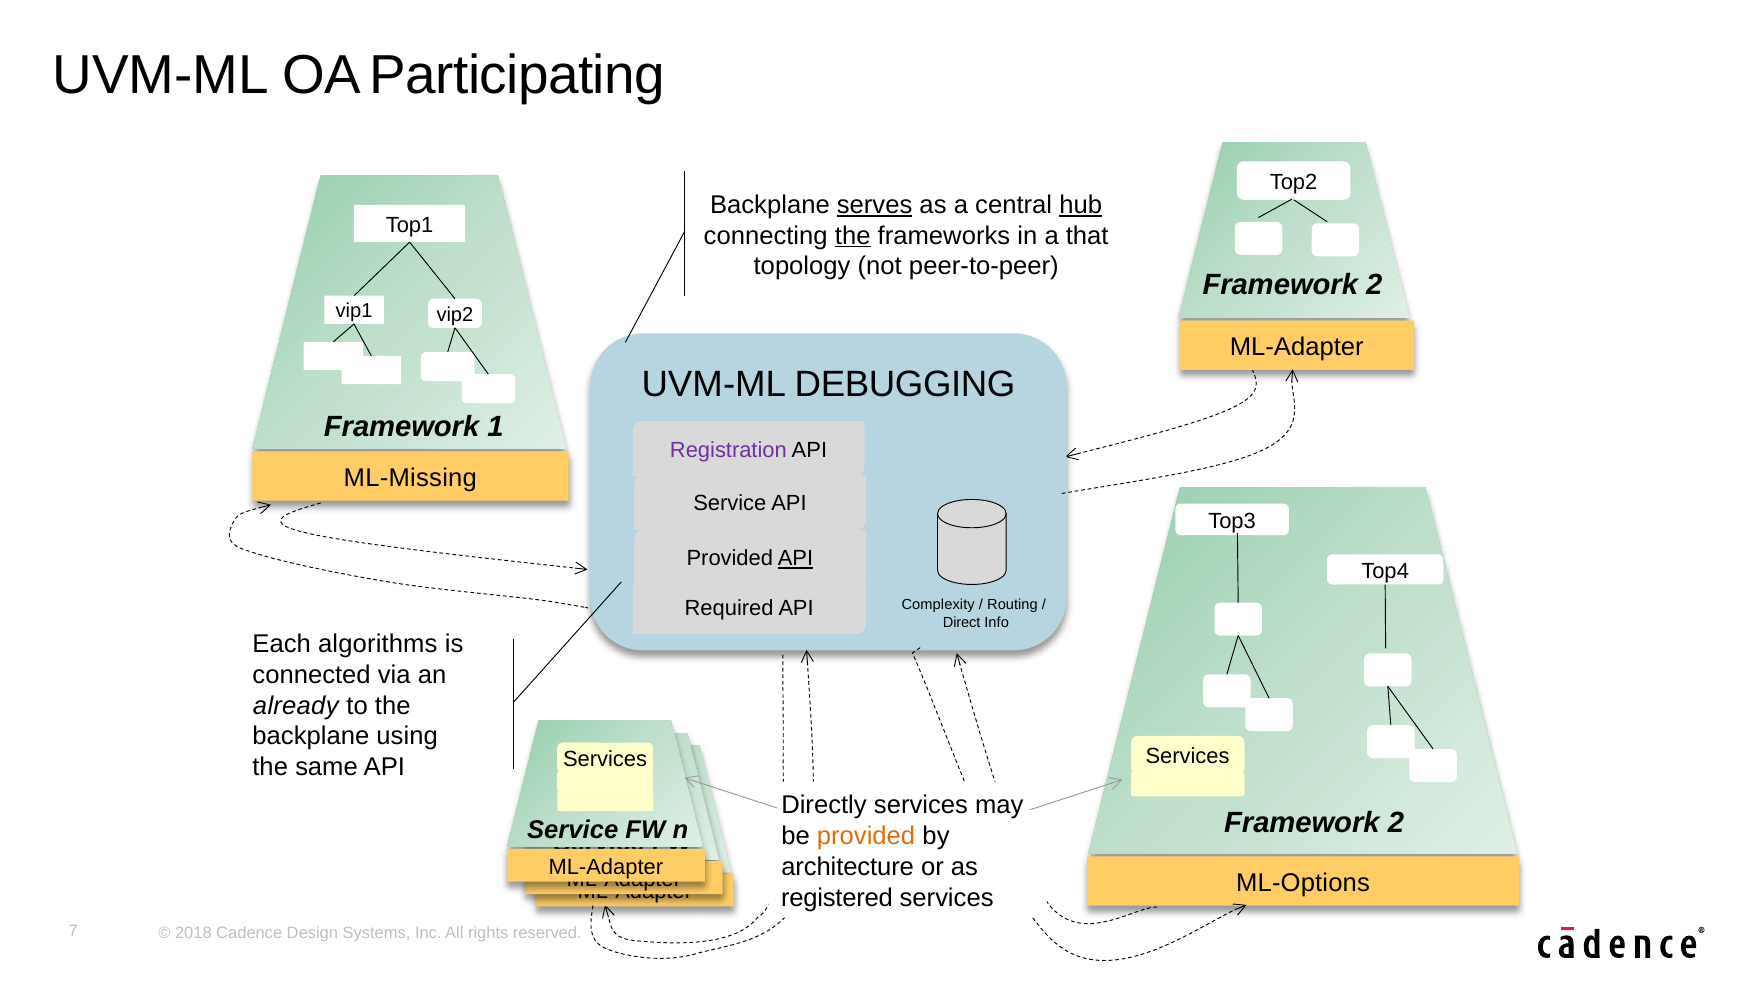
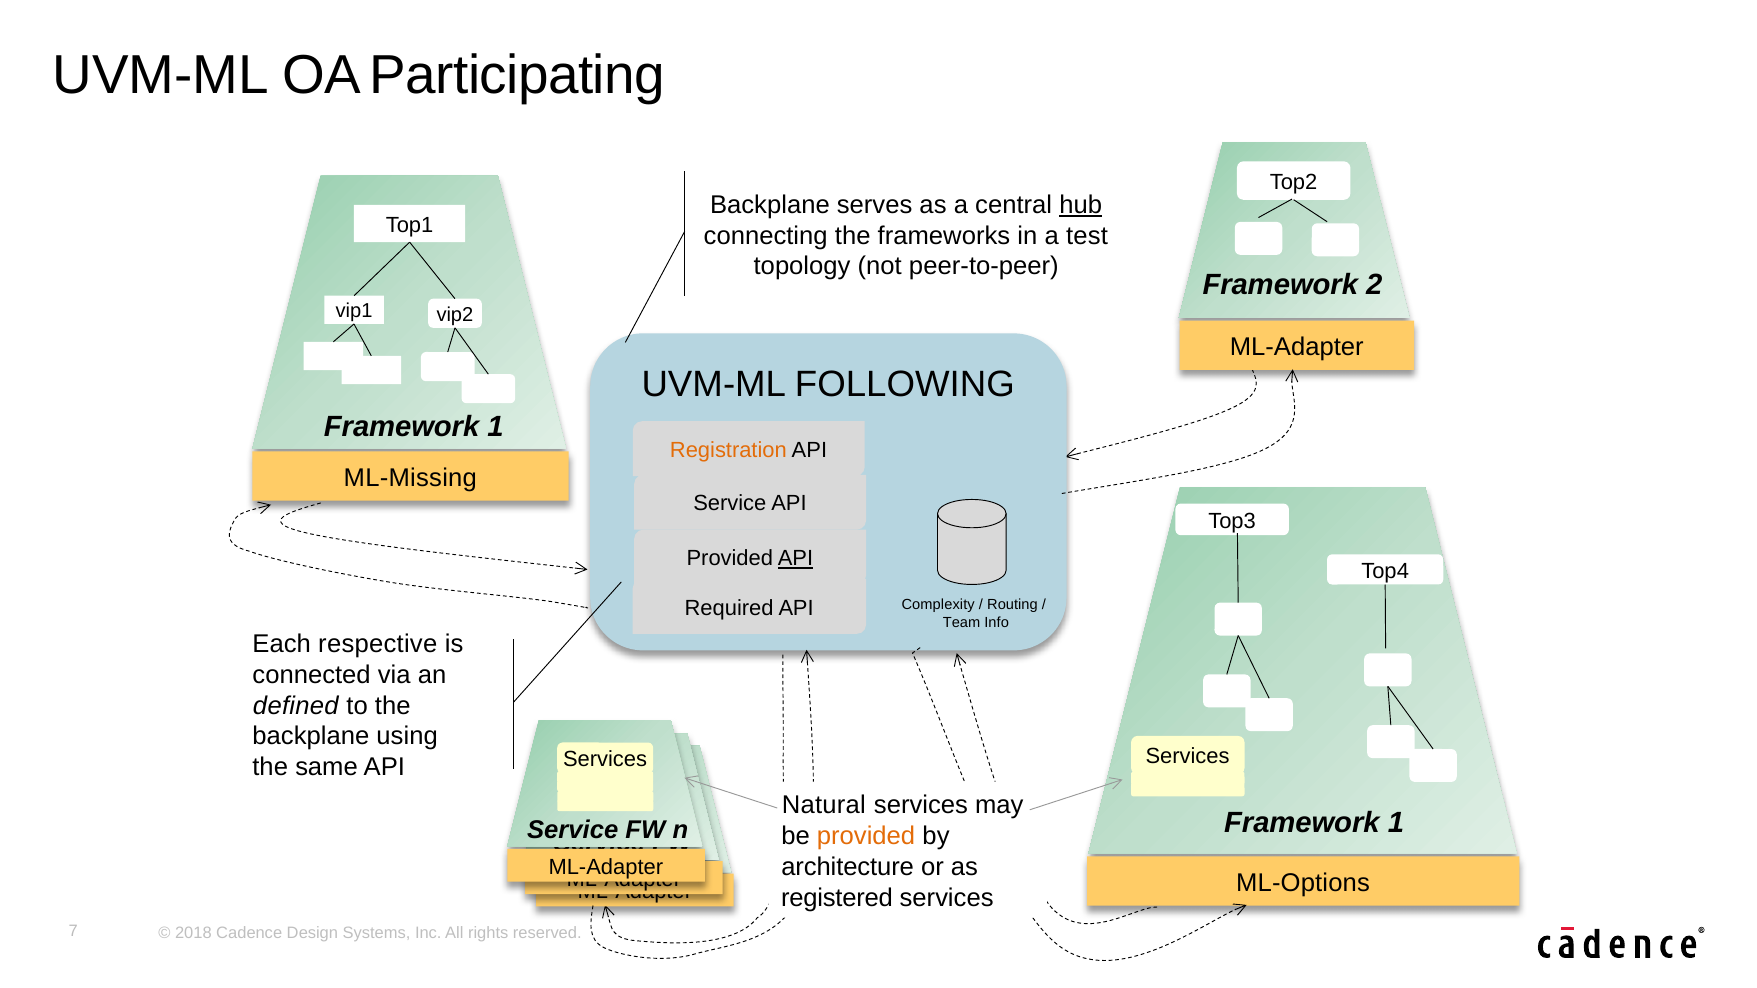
serves underline: present -> none (875, 205)
the underline: present -> none (853, 236)
that: that -> test (1087, 236)
DEBUGGING: DEBUGGING -> FOLLOWING (905, 385)
Registration colour: purple -> orange (728, 450)
Direct: Direct -> Team (962, 623)
algorithms: algorithms -> respective (378, 644)
already: already -> defined (296, 706)
Directly: Directly -> Natural (824, 806)
2: 2 -> 1 (1396, 823)
